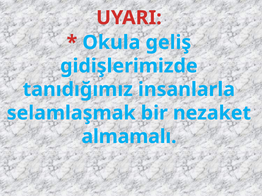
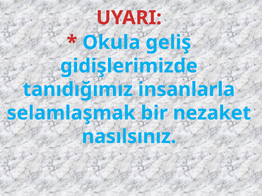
almamalı: almamalı -> nasılsınız (129, 137)
